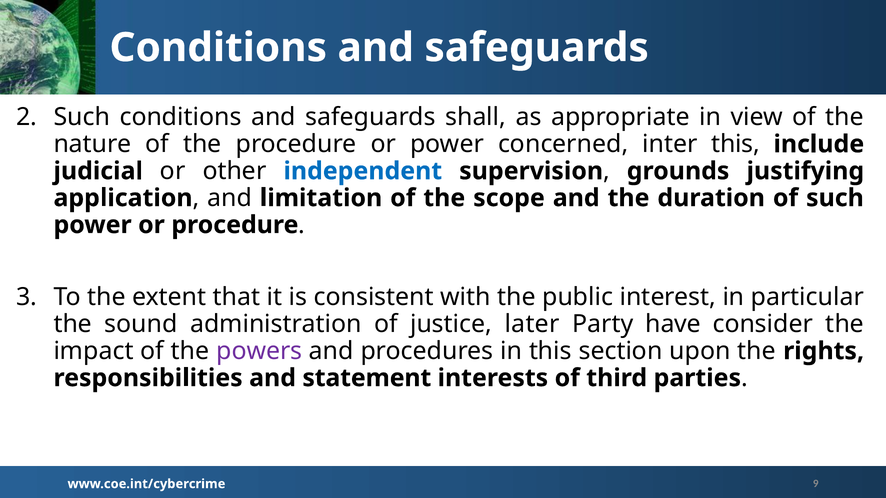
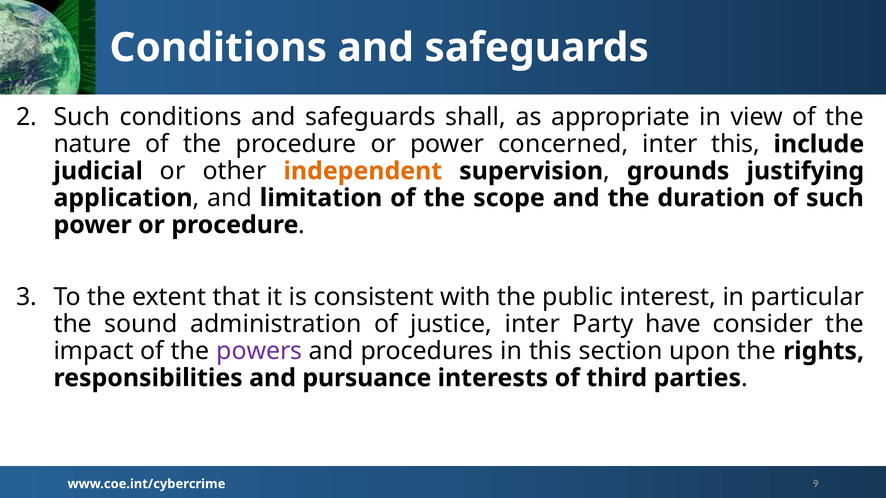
independent colour: blue -> orange (363, 171)
justice later: later -> inter (532, 324)
statement: statement -> pursuance (367, 378)
